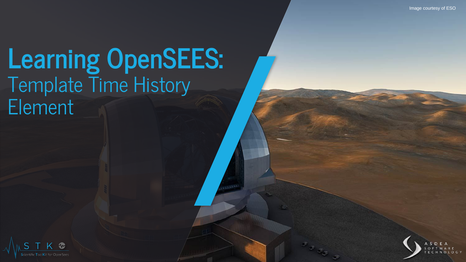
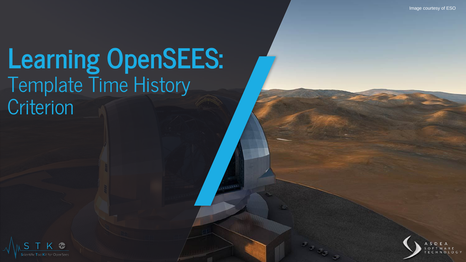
Element: Element -> Criterion (41, 108)
